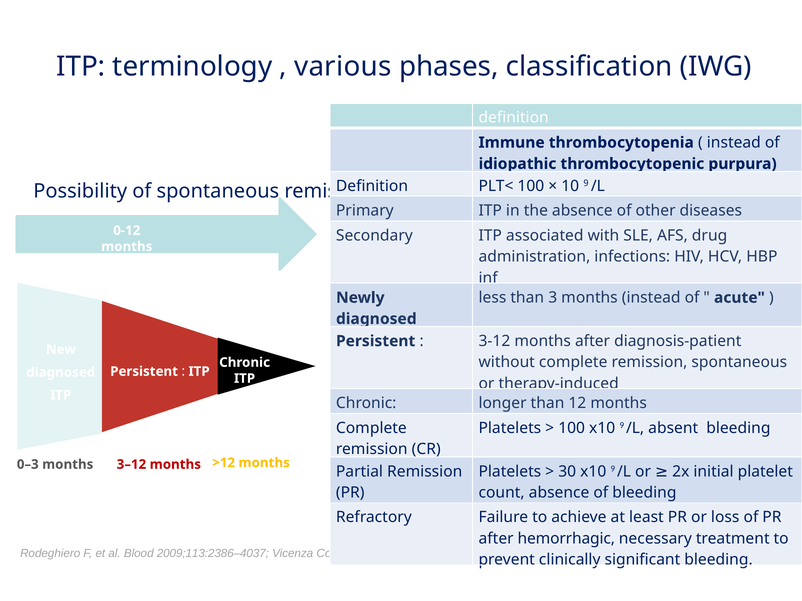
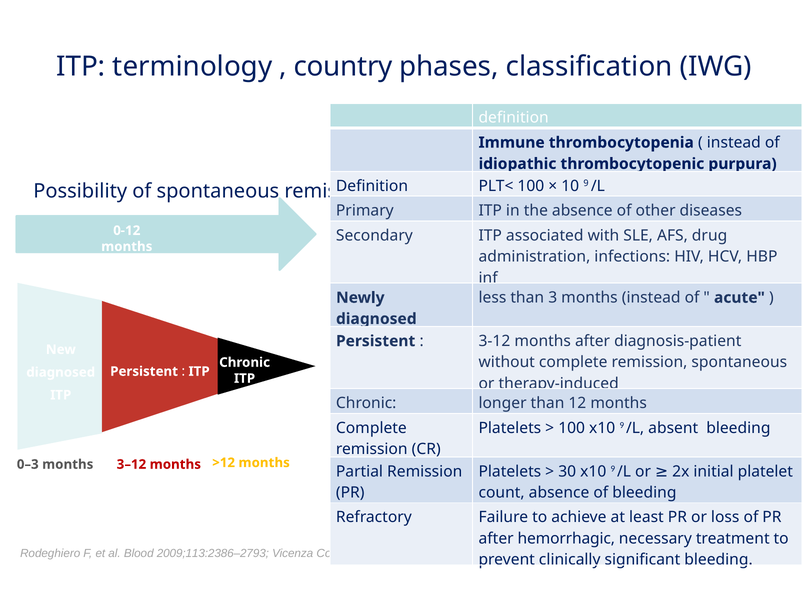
various: various -> country (343, 67)
2009;113:2386–4037: 2009;113:2386–4037 -> 2009;113:2386–2793 (213, 554)
